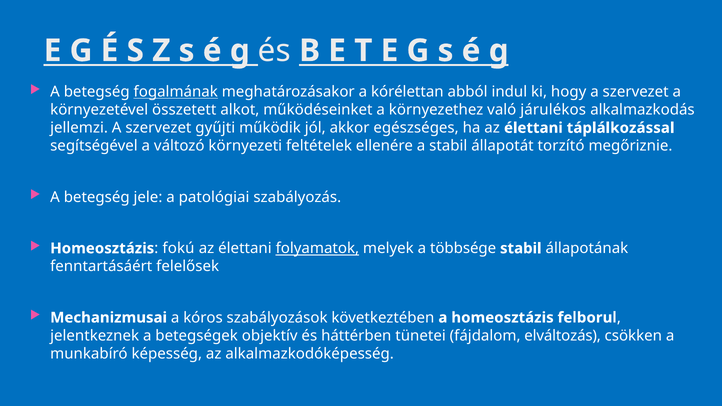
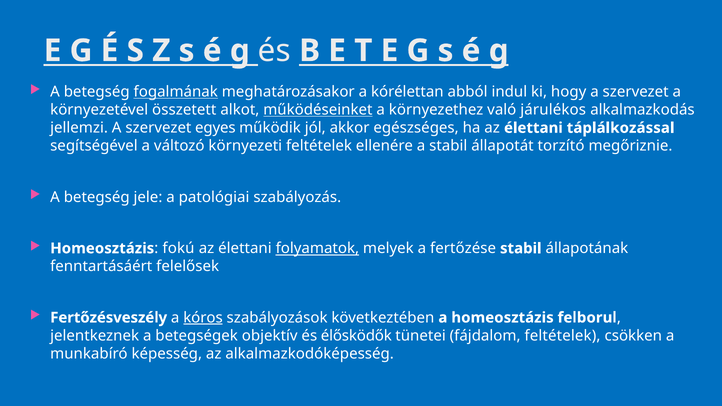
működéseinket underline: none -> present (318, 110)
gyűjti: gyűjti -> egyes (215, 128)
többsége: többsége -> fertőzése (463, 248)
Mechanizmusai: Mechanizmusai -> Fertőzésveszély (109, 318)
kóros underline: none -> present (203, 318)
háttérben: háttérben -> élősködők (356, 336)
fájdalom elváltozás: elváltozás -> feltételek (562, 336)
